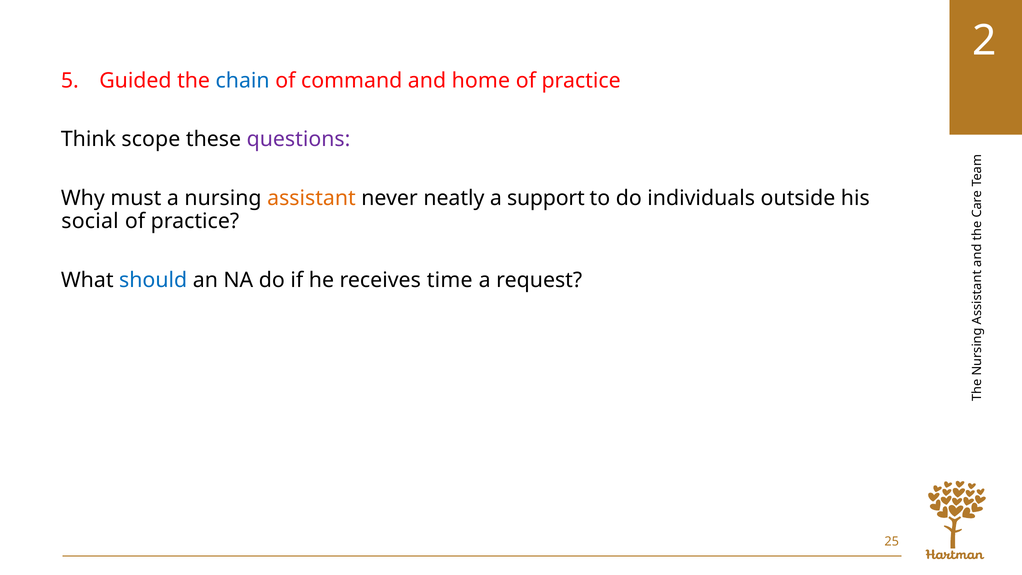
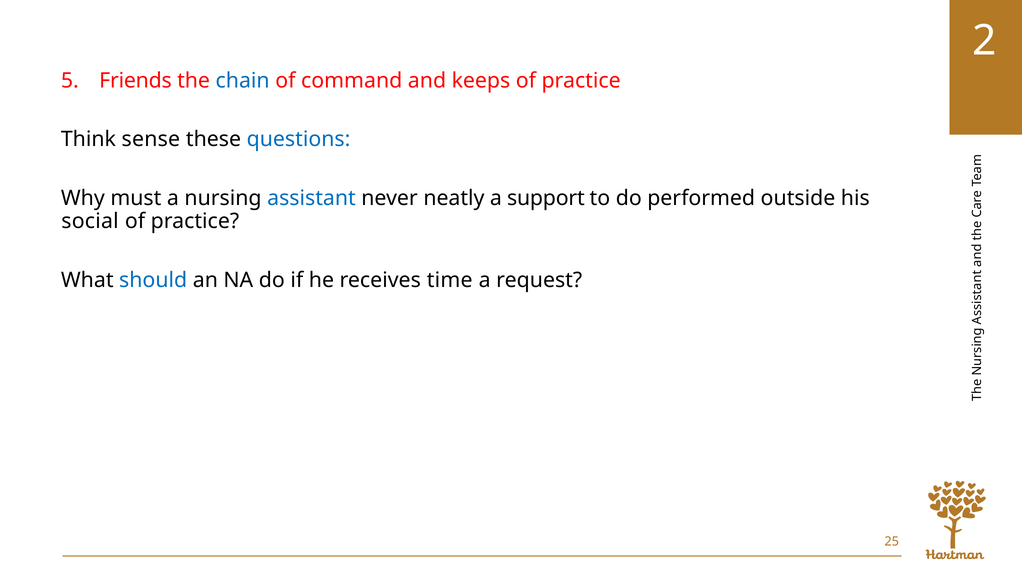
Guided: Guided -> Friends (136, 81)
home: home -> keeps (481, 81)
scope: scope -> sense (151, 139)
questions colour: purple -> blue (299, 139)
assistant colour: orange -> blue (311, 198)
individuals: individuals -> performed (701, 198)
